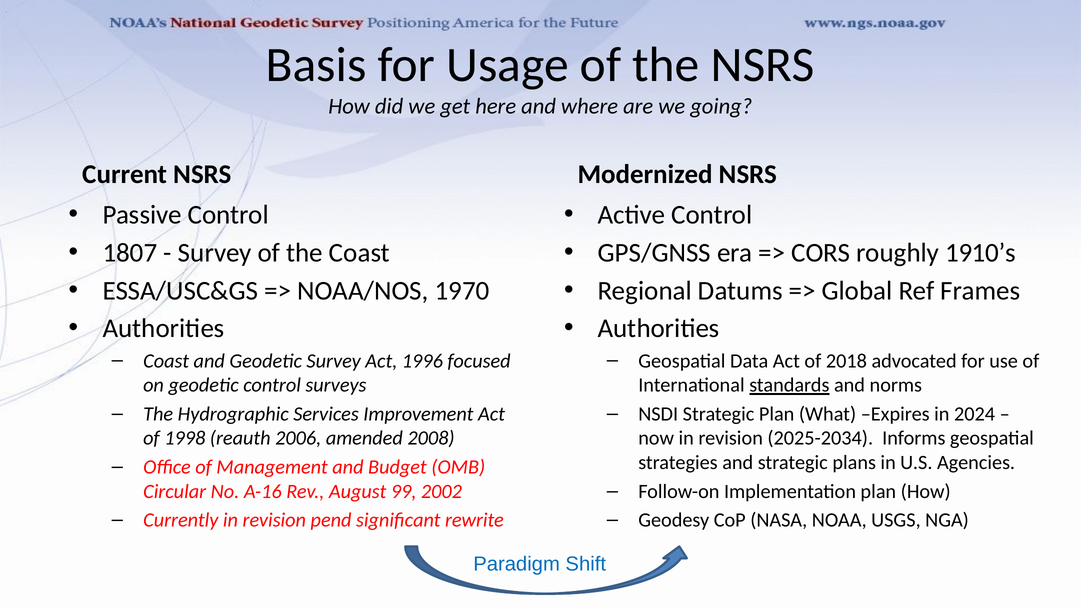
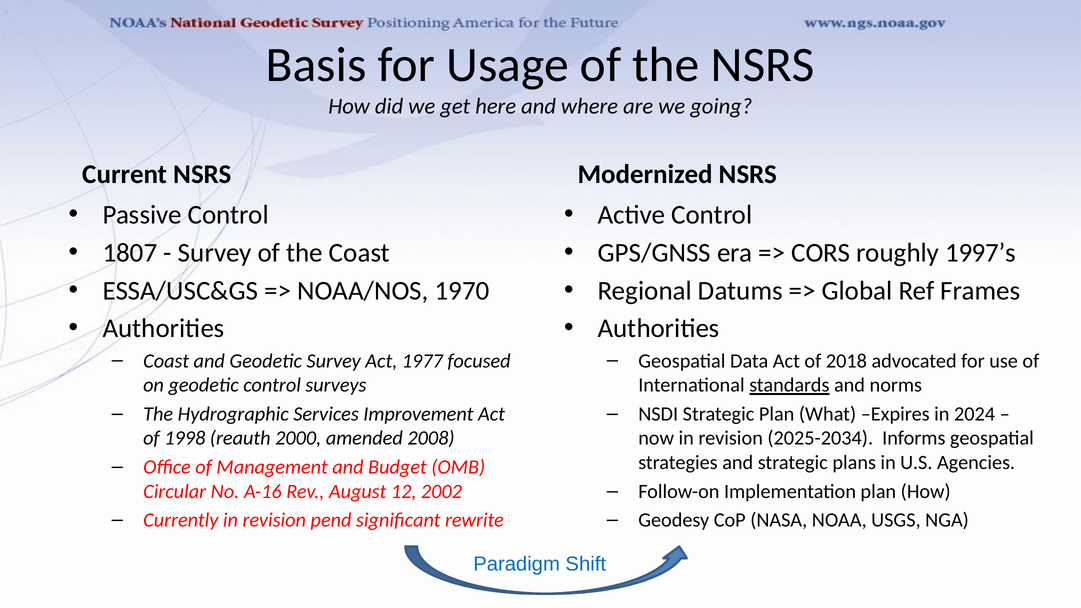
1910’s: 1910’s -> 1997’s (980, 253)
1996: 1996 -> 1977 (422, 361)
2006: 2006 -> 2000 (298, 438)
99: 99 -> 12 (404, 491)
